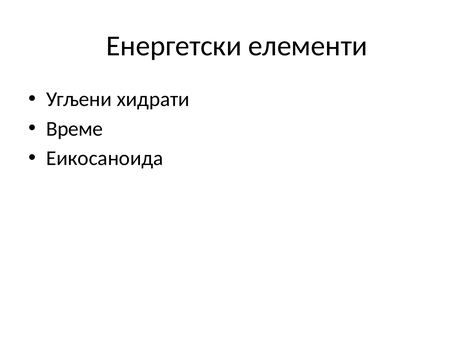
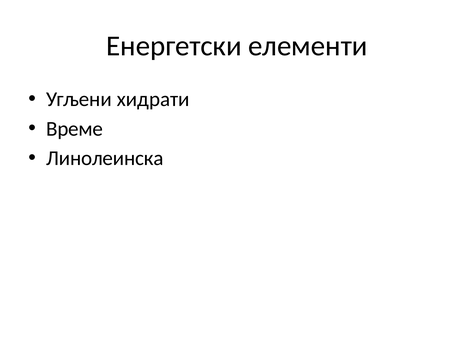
Еикосаноида: Еикосаноида -> Линолеинска (105, 158)
